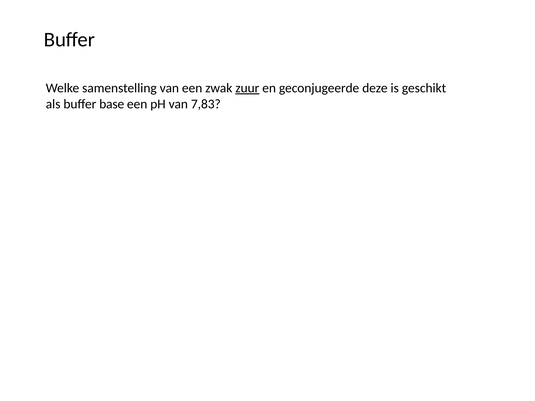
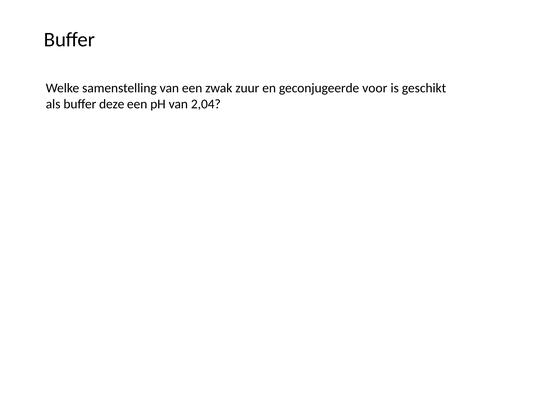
zuur underline: present -> none (247, 88)
deze: deze -> voor (375, 88)
base: base -> deze (112, 104)
7,83: 7,83 -> 2,04 (206, 104)
